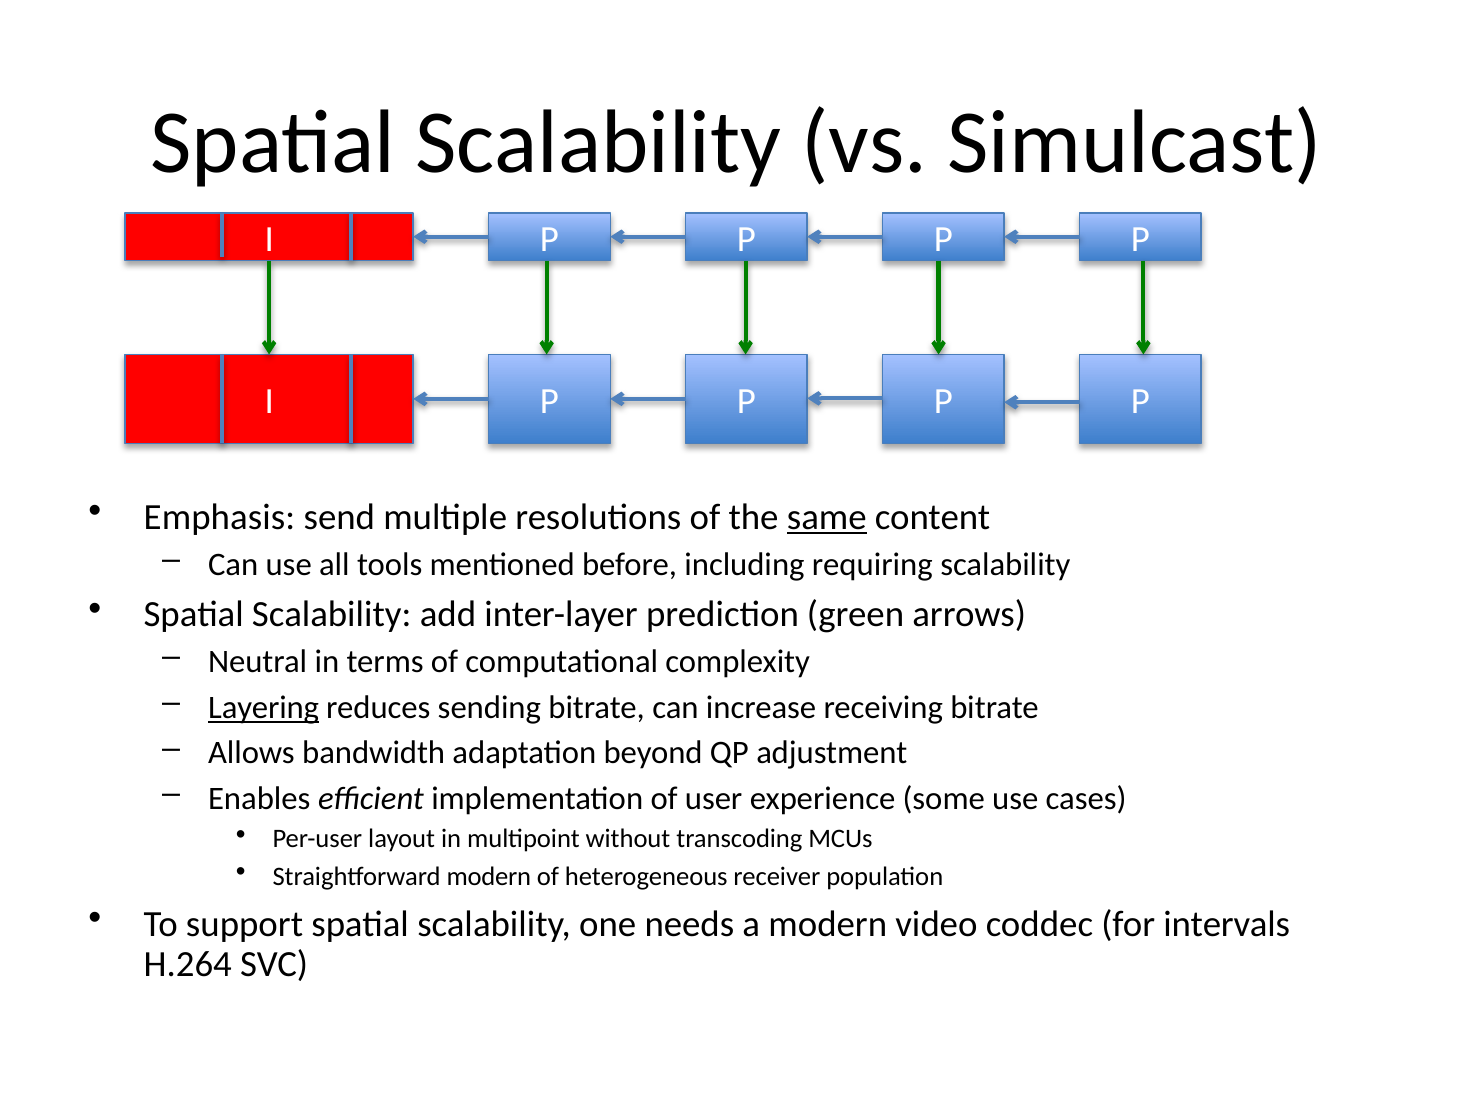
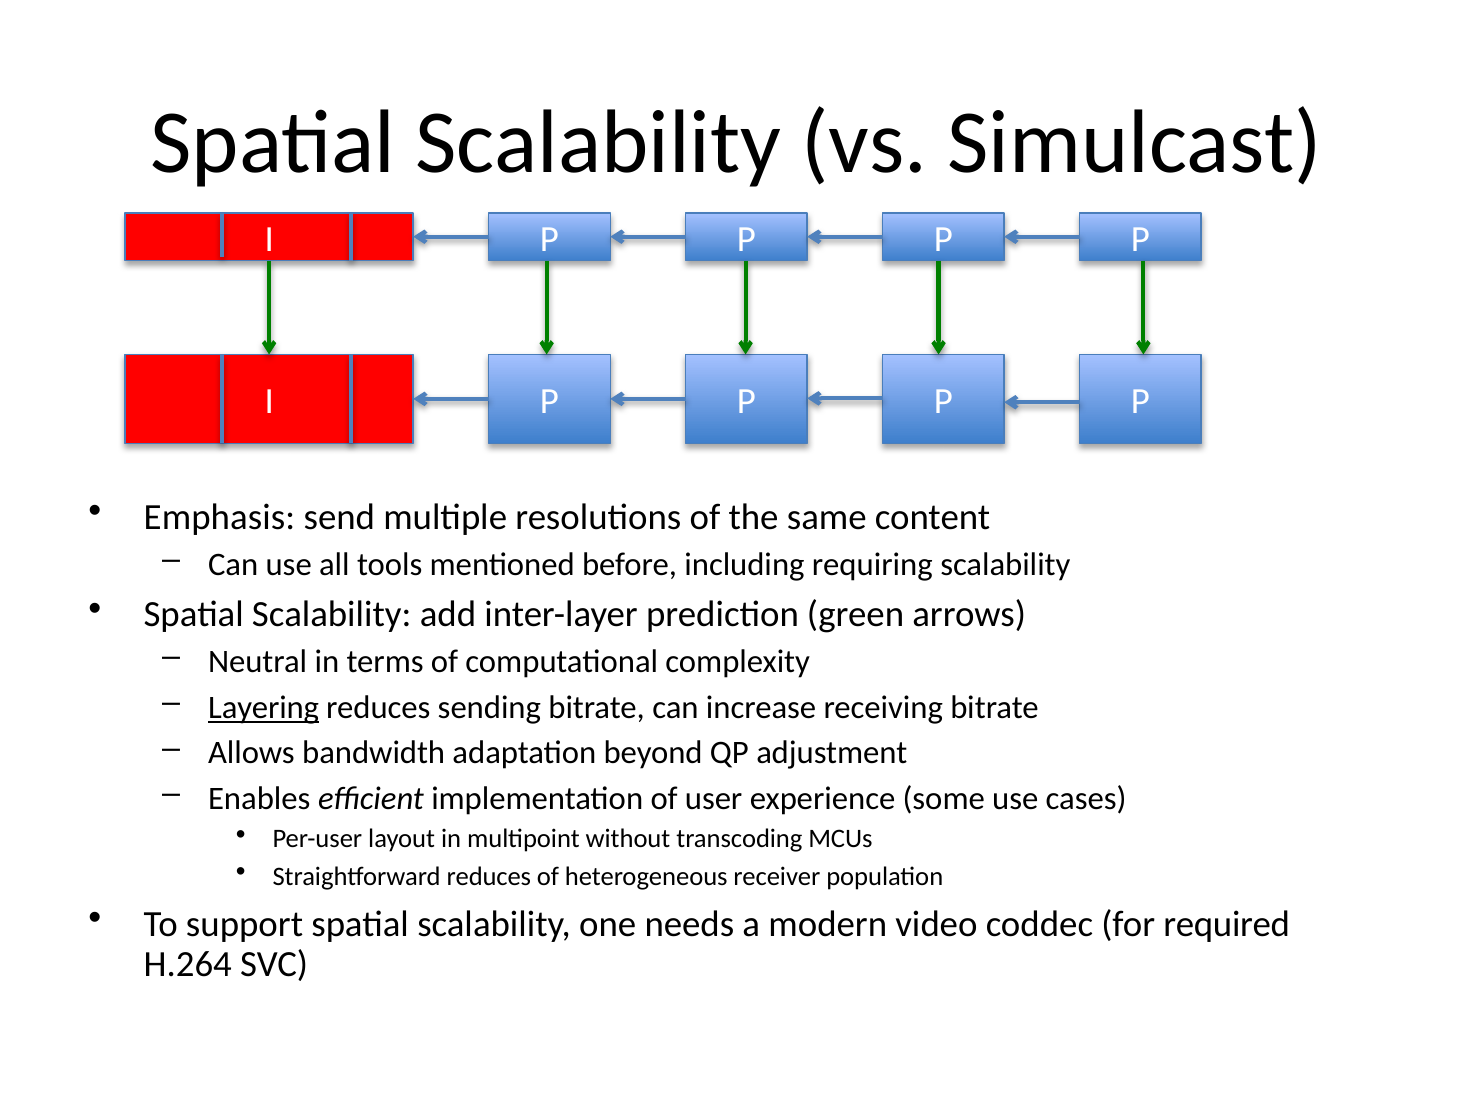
same underline: present -> none (827, 517)
Straightforward modern: modern -> reduces (489, 876)
intervals: intervals -> required (1227, 924)
